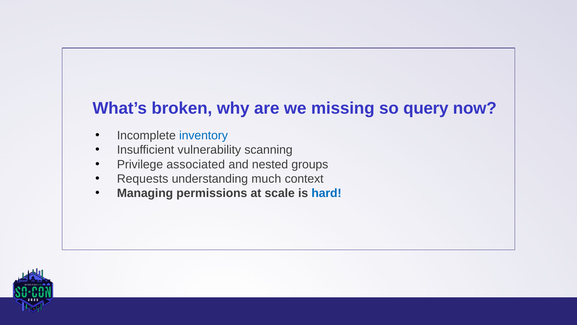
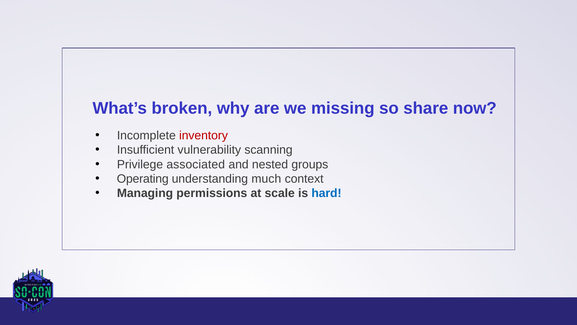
query: query -> share (426, 108)
inventory colour: blue -> red (204, 135)
Requests: Requests -> Operating (143, 179)
